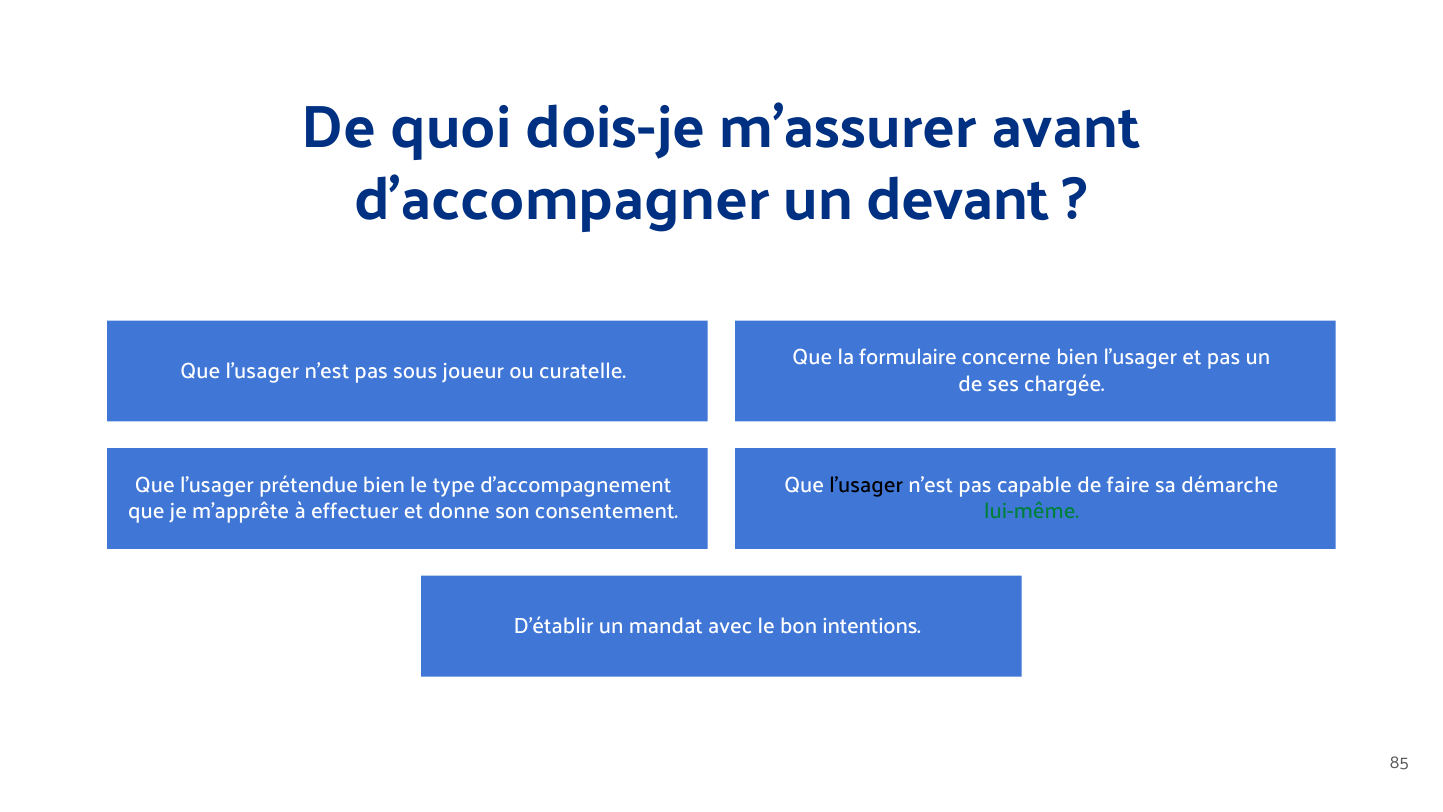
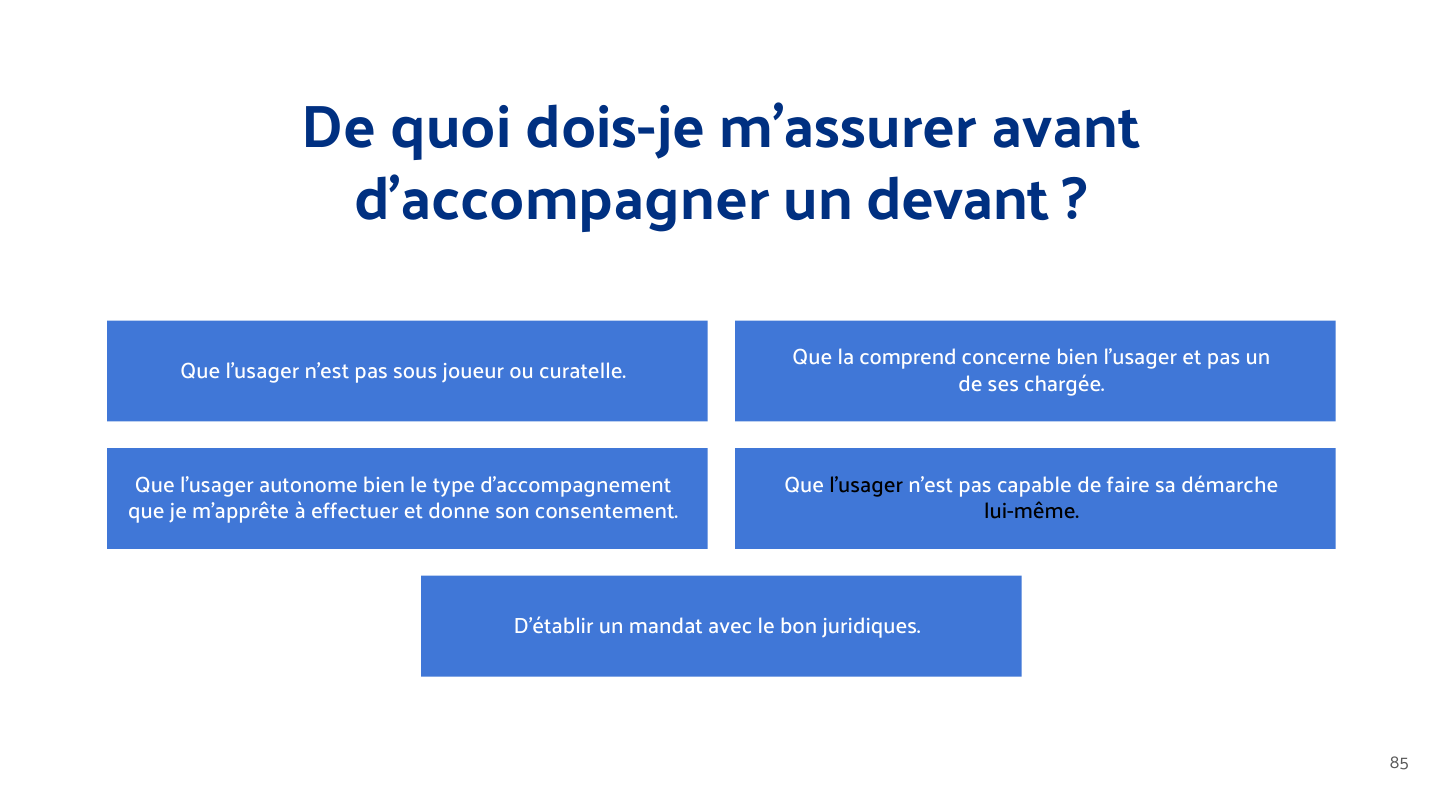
formulaire: formulaire -> comprend (908, 357)
prétendue: prétendue -> autonome (309, 485)
lui-même colour: green -> black (1031, 511)
intentions: intentions -> juridiques (871, 626)
